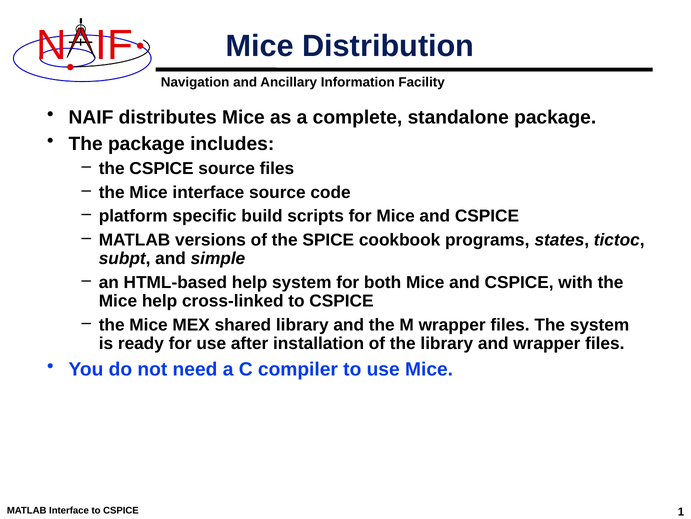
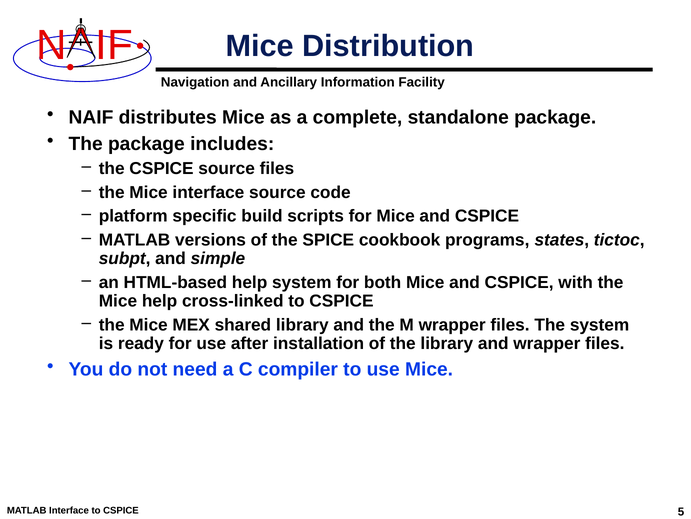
1: 1 -> 5 (681, 511)
